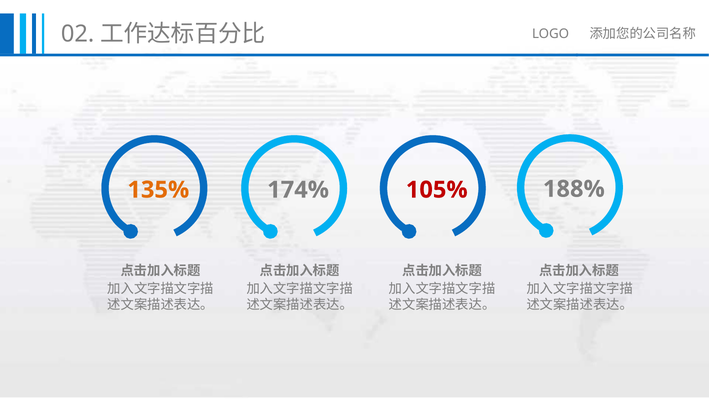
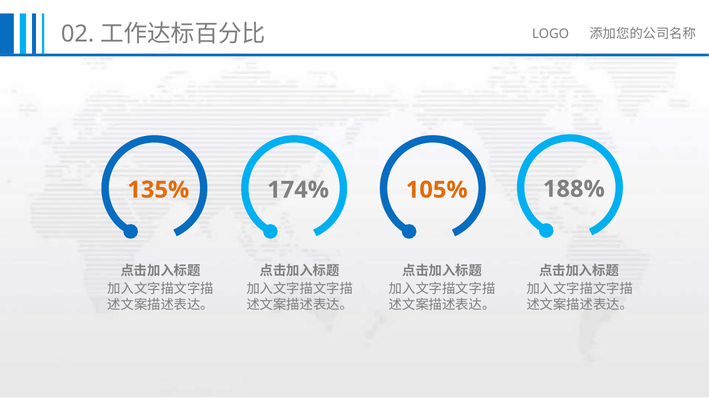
105% colour: red -> orange (437, 190)
